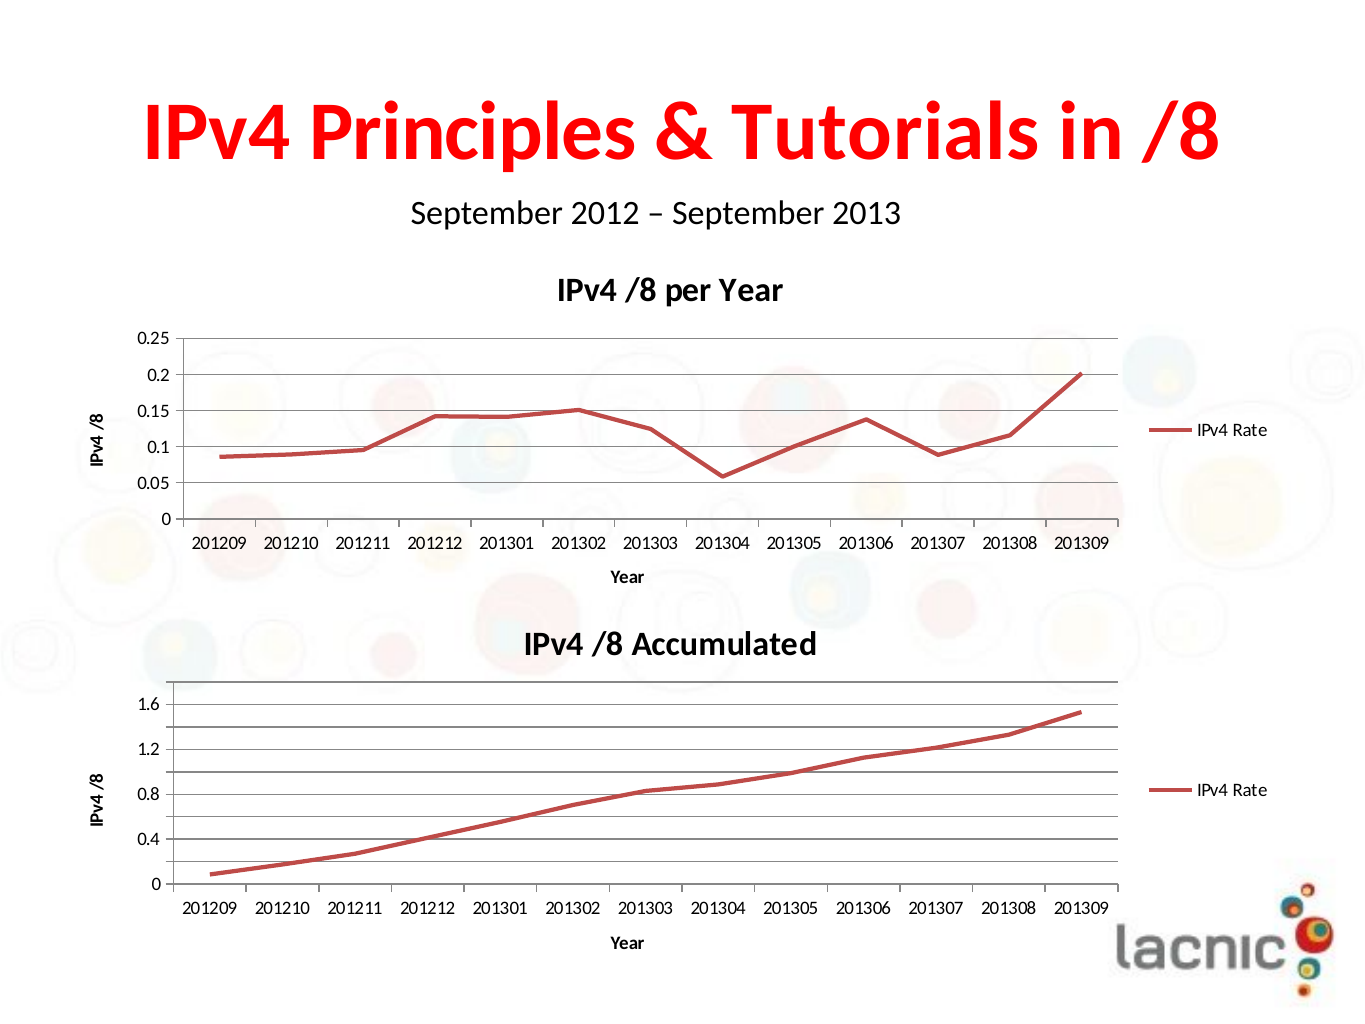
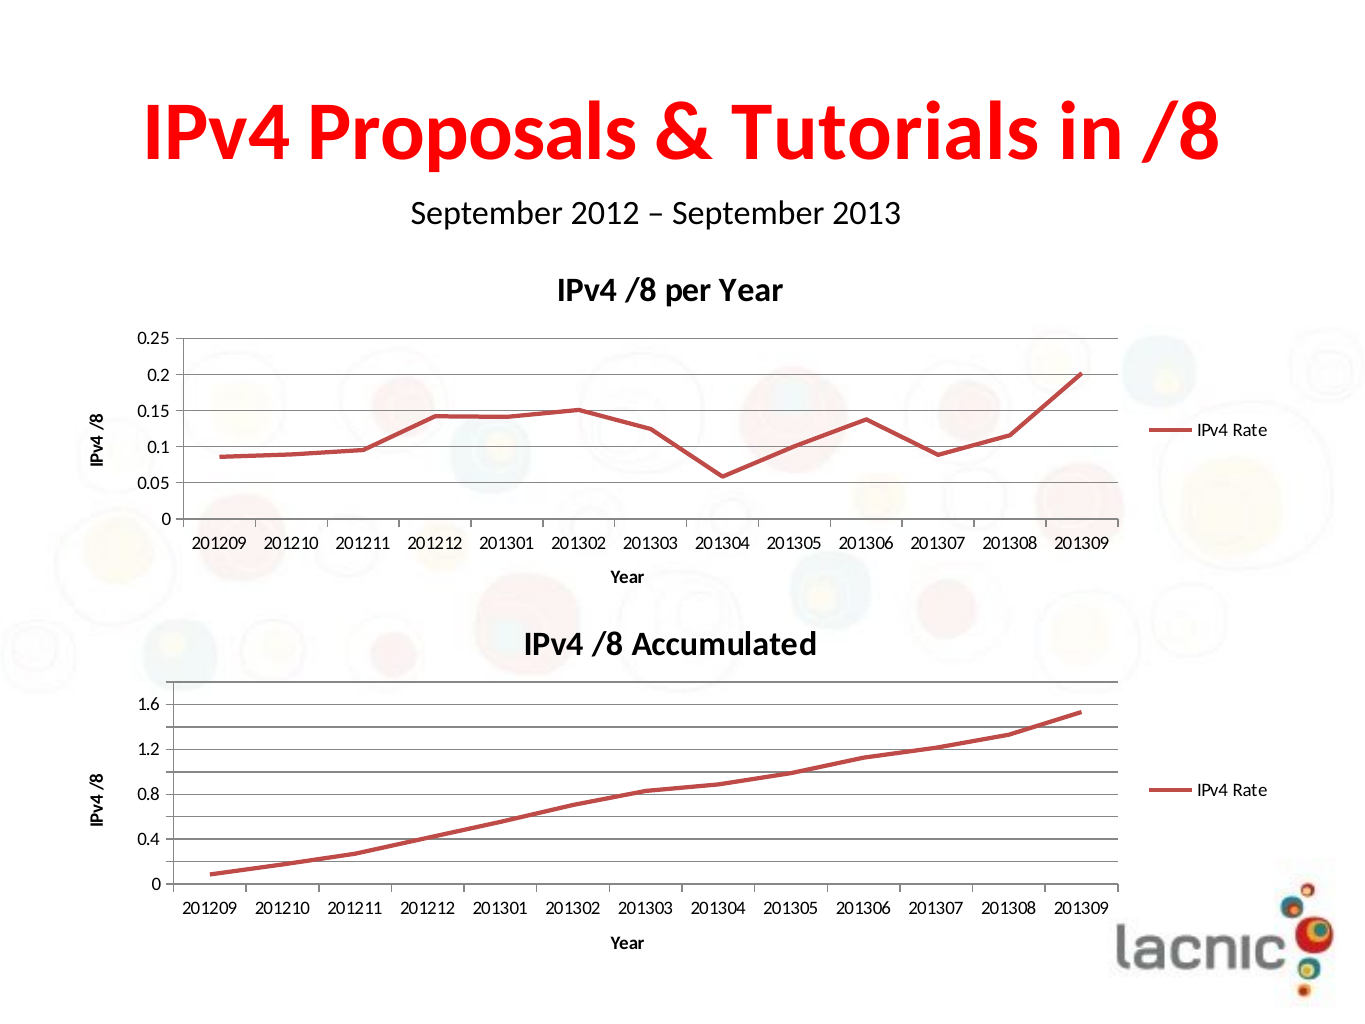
Principles: Principles -> Proposals (473, 132)
